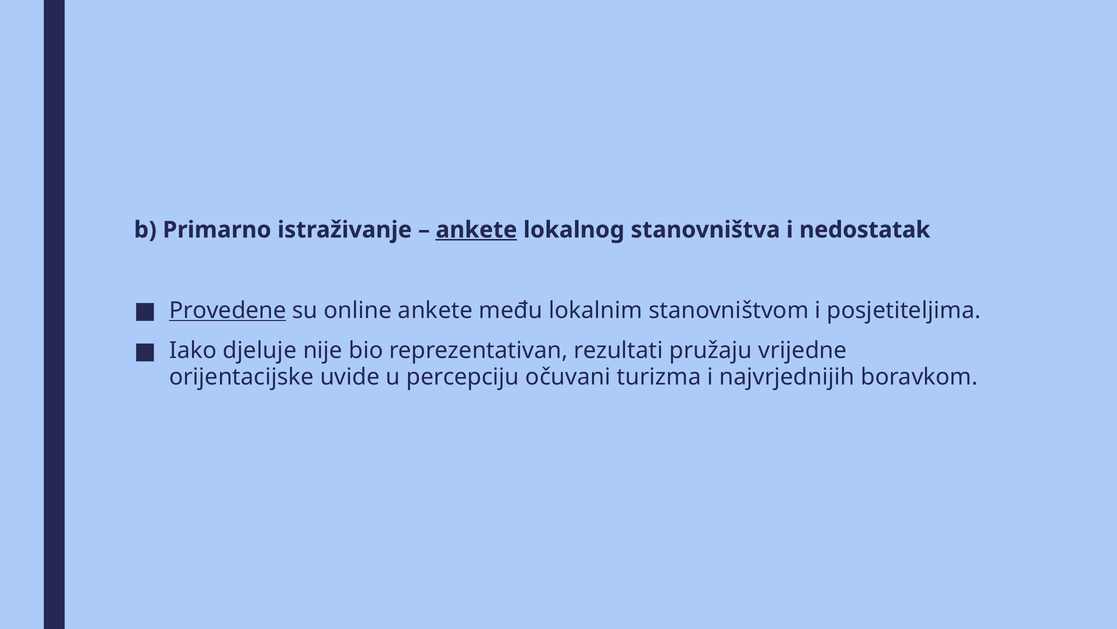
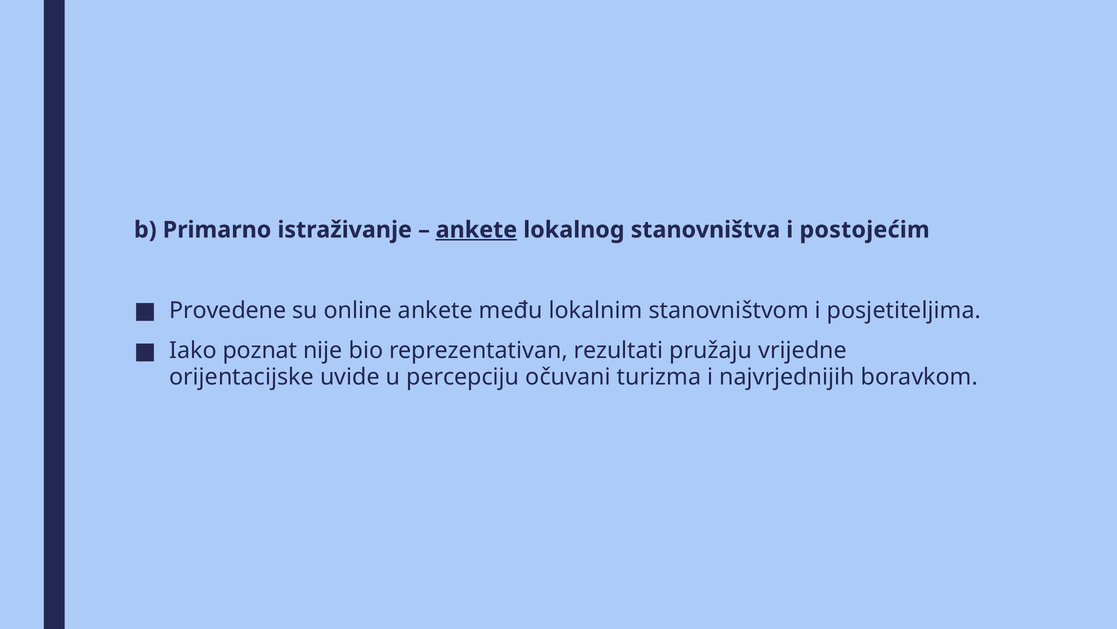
nedostatak: nedostatak -> postojećim (865, 230)
Provedene underline: present -> none (228, 310)
djeluje: djeluje -> poznat (260, 350)
